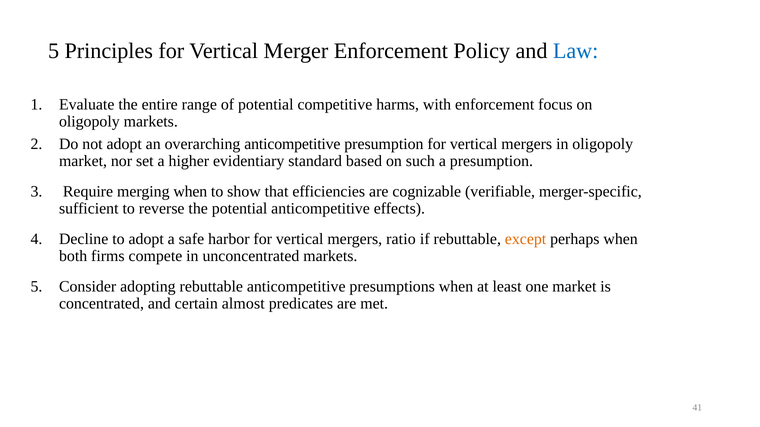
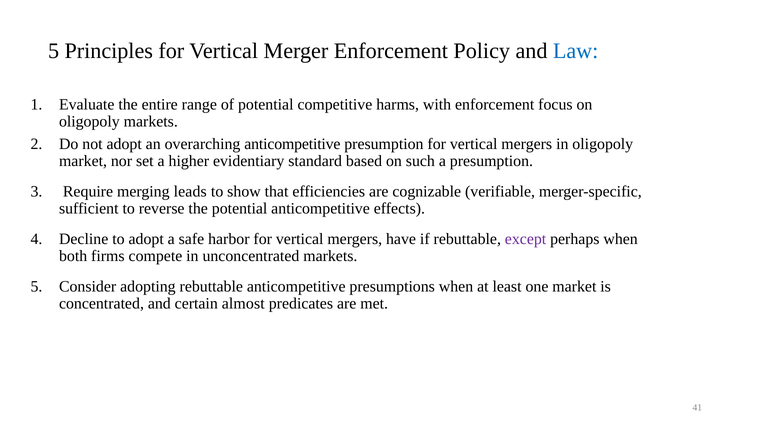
merging when: when -> leads (190, 192)
ratio: ratio -> have (401, 239)
except colour: orange -> purple (526, 239)
